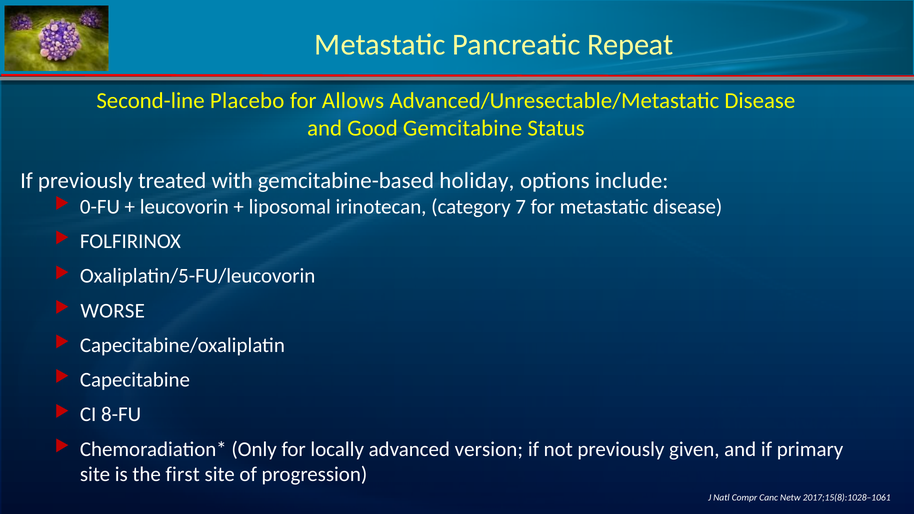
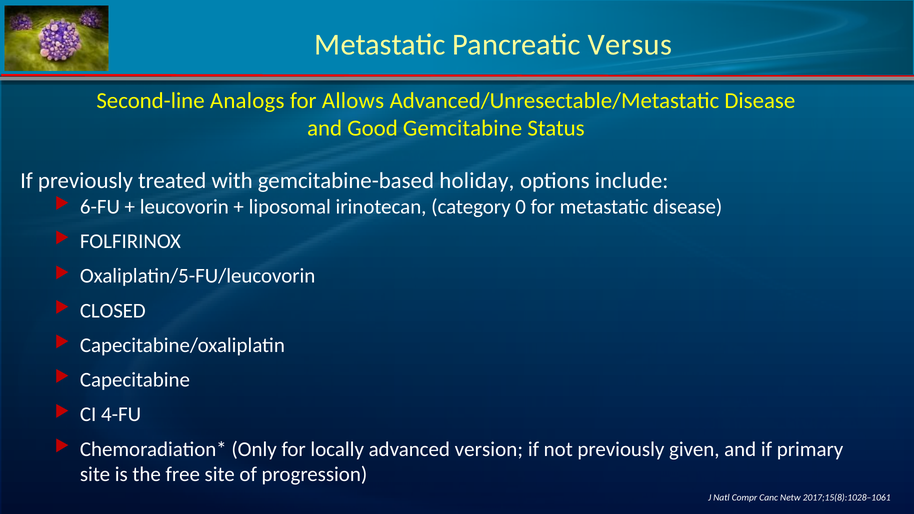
Repeat: Repeat -> Versus (630, 44)
Placebo: Placebo -> Analogs (247, 101)
0-FU: 0-FU -> 6-FU (100, 207)
7: 7 -> 0 (521, 207)
WORSE: WORSE -> CLOSED (113, 311)
8-FU: 8-FU -> 4-FU (121, 415)
first: first -> free (183, 474)
